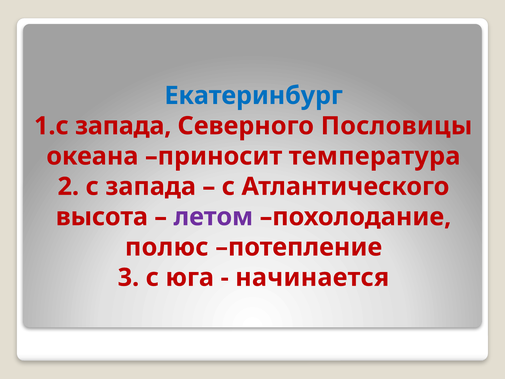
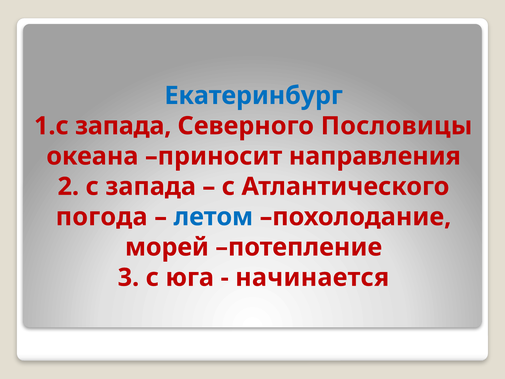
температура: температура -> направления (375, 156)
высота: высота -> погода (102, 217)
летом colour: purple -> blue (213, 217)
полюс: полюс -> морей (167, 247)
